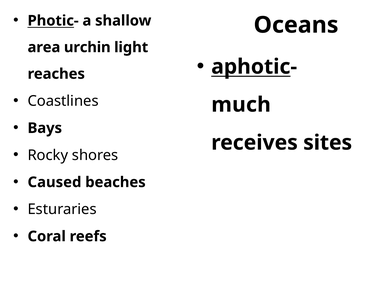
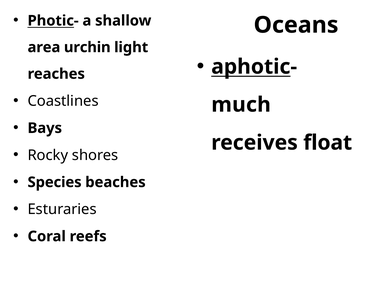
sites: sites -> float (328, 143)
Caused: Caused -> Species (55, 182)
